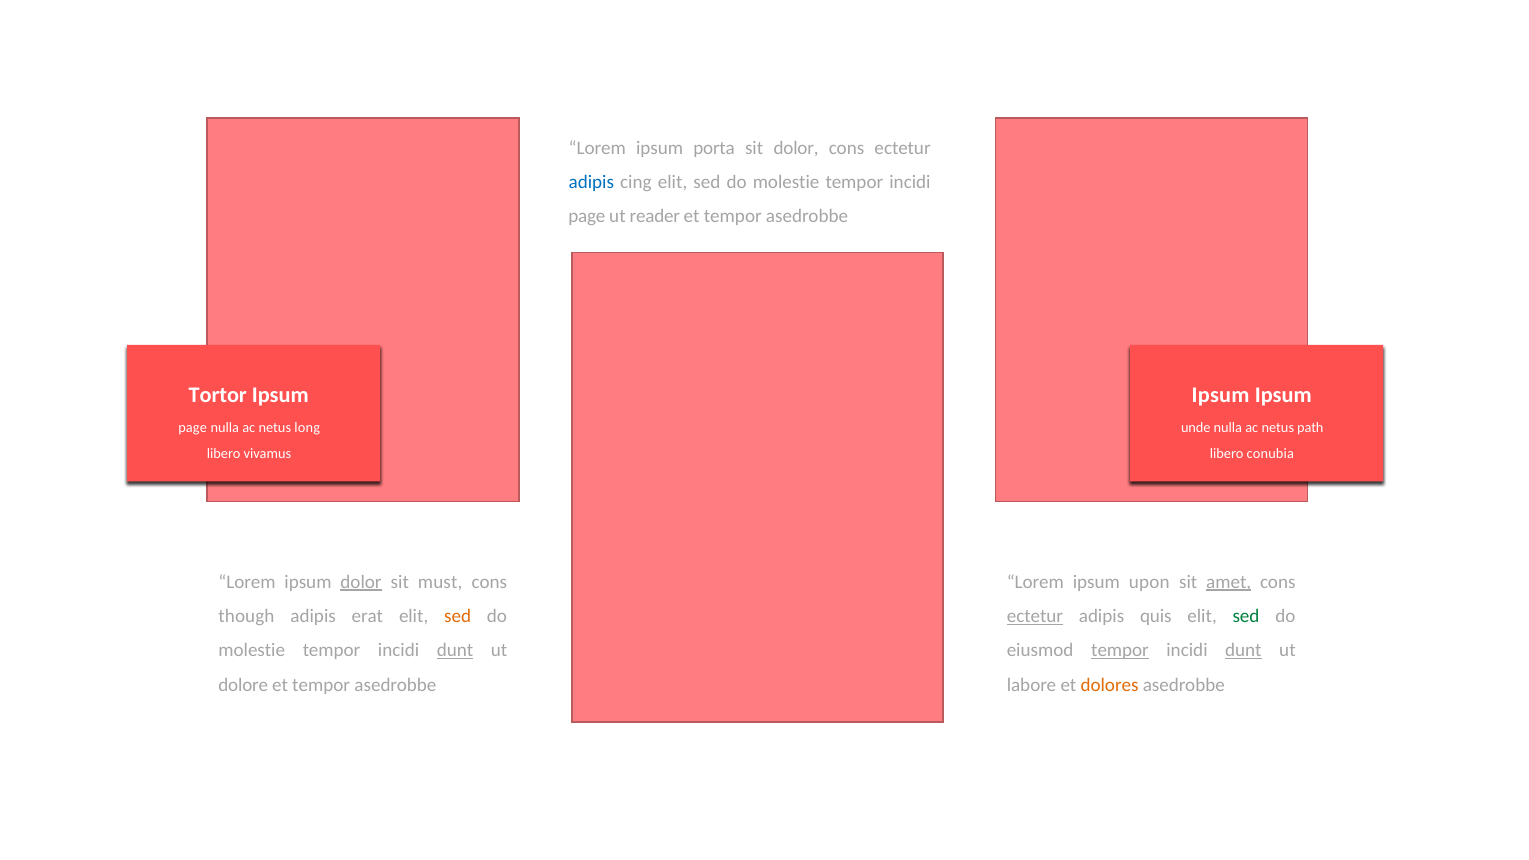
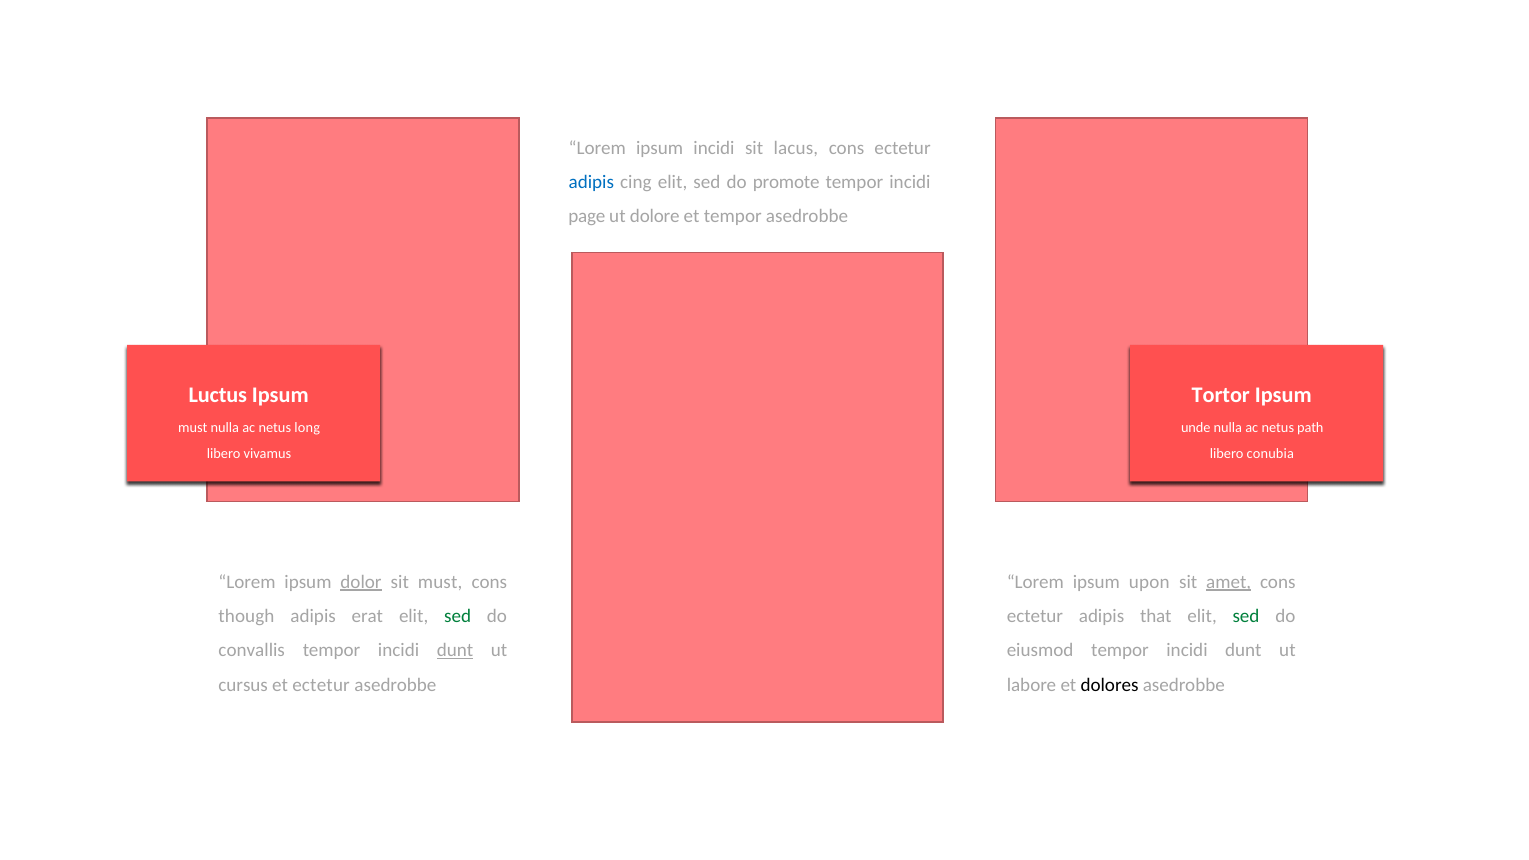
ipsum porta: porta -> incidi (714, 148)
sit dolor: dolor -> lacus (796, 148)
molestie: molestie -> promote (786, 182)
reader: reader -> dolore (655, 217)
Tortor: Tortor -> Luctus (218, 396)
Ipsum: Ipsum -> Tortor (1221, 396)
page: page -> must (193, 428)
sed colour: orange -> green (458, 616)
ectetur underline: present -> none (1035, 616)
quis: quis -> that (1156, 616)
molestie: molestie -> convallis (252, 651)
tempor underline: present -> none (1120, 651)
dunt underline: present -> none (1243, 651)
dolore: dolore -> cursus (243, 685)
tempor: tempor -> ectetur (321, 685)
dolores colour: orange -> black (1110, 685)
